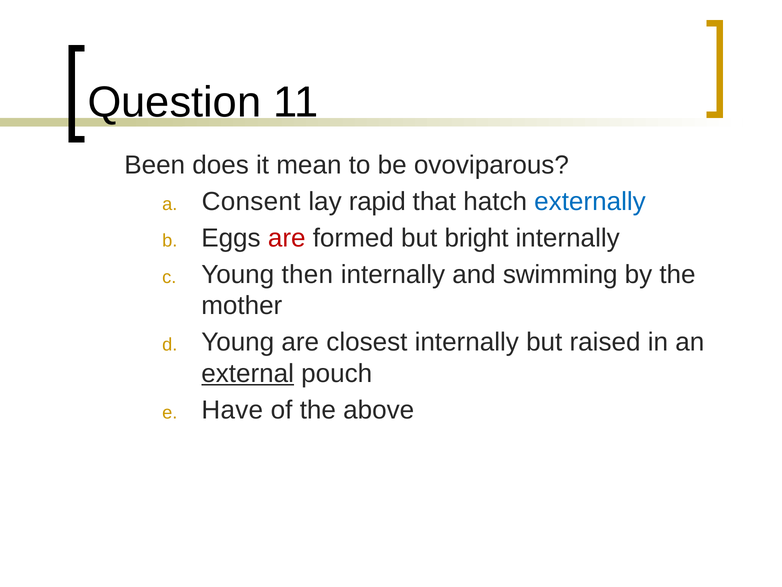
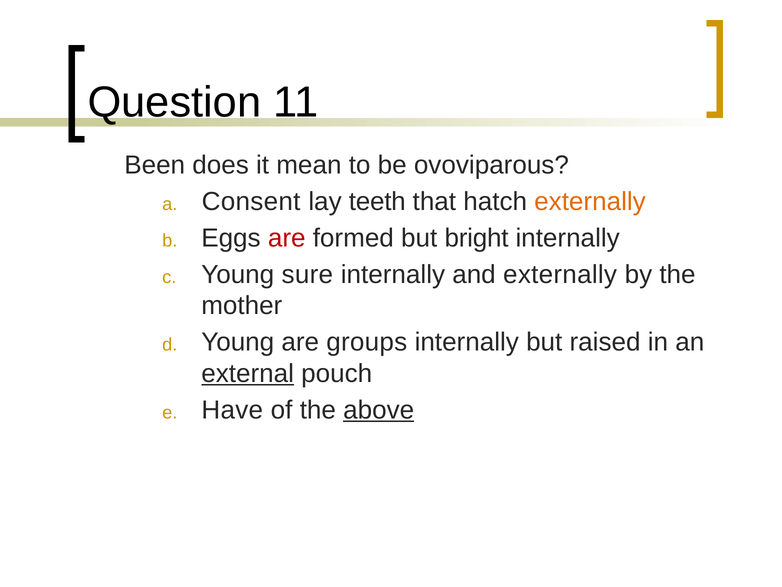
rapid: rapid -> teeth (377, 201)
externally colour: blue -> orange (590, 201)
then: then -> sure (307, 274)
and swimming: swimming -> externally (560, 274)
closest: closest -> groups (367, 342)
above underline: none -> present (379, 410)
